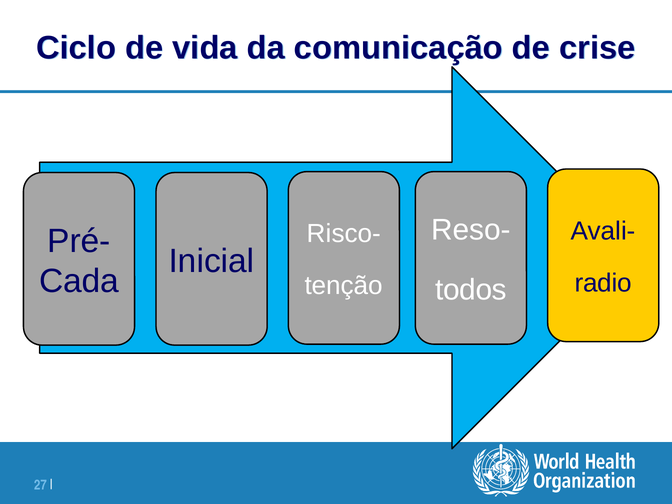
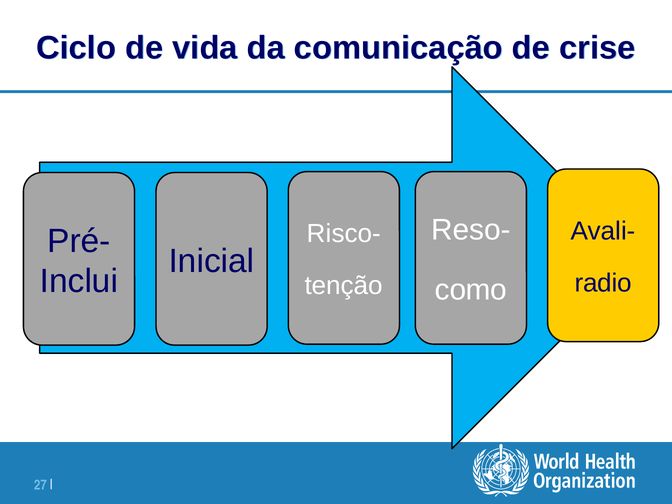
Cada: Cada -> Inclui (79, 281)
todos: todos -> como (471, 290)
